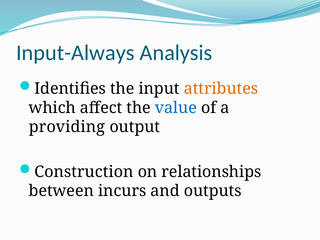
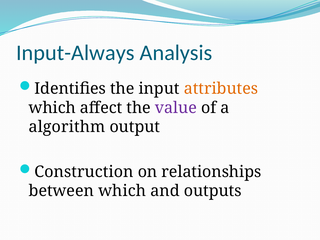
value colour: blue -> purple (176, 108)
providing: providing -> algorithm (67, 127)
between incurs: incurs -> which (122, 191)
